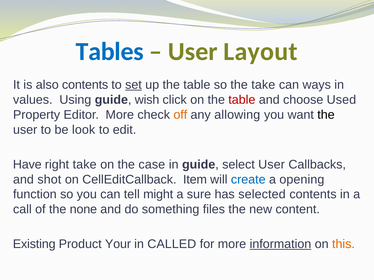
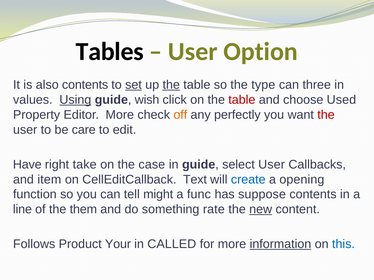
Tables colour: blue -> black (110, 52)
Layout: Layout -> Option (261, 52)
the underline: none -> present (171, 85)
the take: take -> type (263, 85)
ways: ways -> three (317, 85)
Using underline: none -> present (75, 100)
allowing: allowing -> perfectly (237, 115)
the colour: black -> red (326, 115)
look: look -> care (84, 130)
shot: shot -> item (49, 180)
Item: Item -> Text (195, 180)
sure: sure -> func (199, 195)
selected: selected -> suppose (262, 195)
call: call -> line (22, 210)
none: none -> them (83, 210)
files: files -> rate (214, 210)
new underline: none -> present (261, 210)
Existing: Existing -> Follows (34, 245)
this colour: orange -> blue (343, 245)
